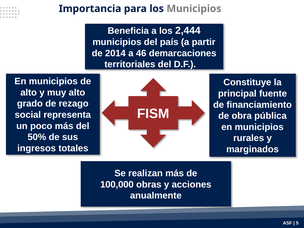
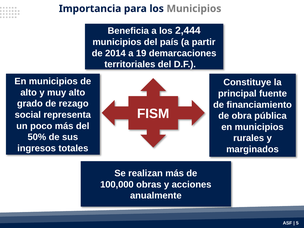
46: 46 -> 19 (141, 53)
